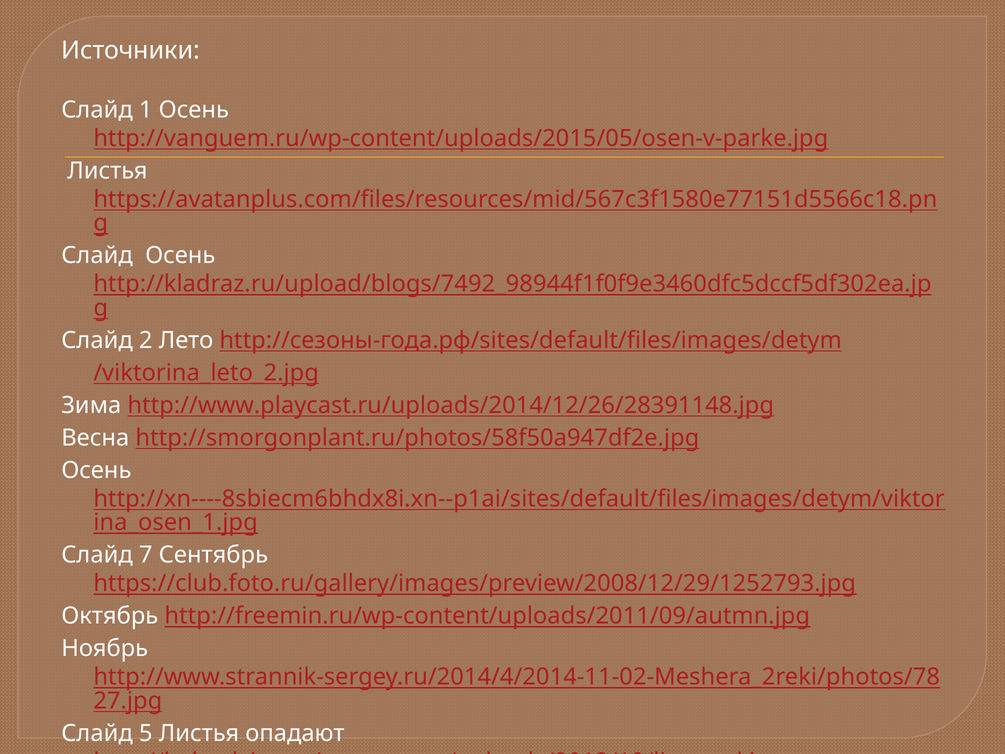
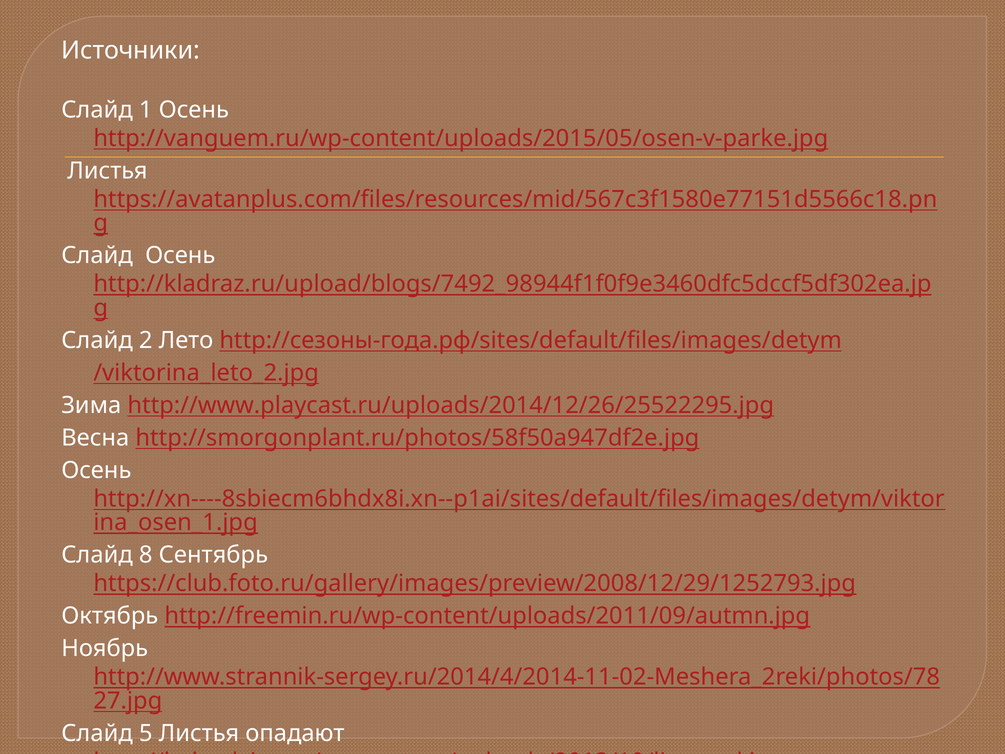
http://www.playcast.ru/uploads/2014/12/26/28391148.jpg: http://www.playcast.ru/uploads/2014/12/26/28391148.jpg -> http://www.playcast.ru/uploads/2014/12/26/25522295.jpg (451, 405)
7: 7 -> 8 (146, 555)
